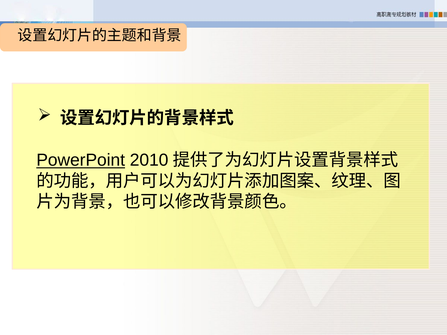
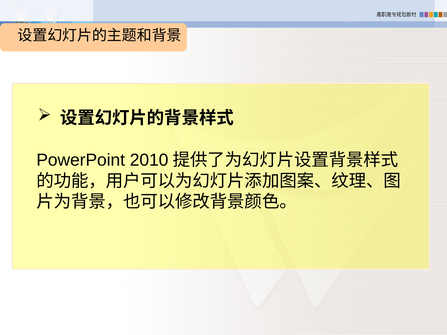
PowerPoint underline: present -> none (81, 160)
